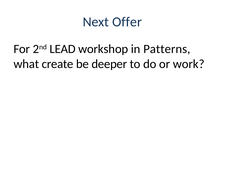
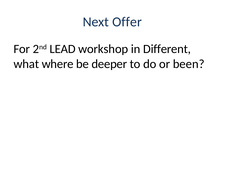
Patterns: Patterns -> Different (167, 49)
create: create -> where (58, 64)
work: work -> been (189, 64)
